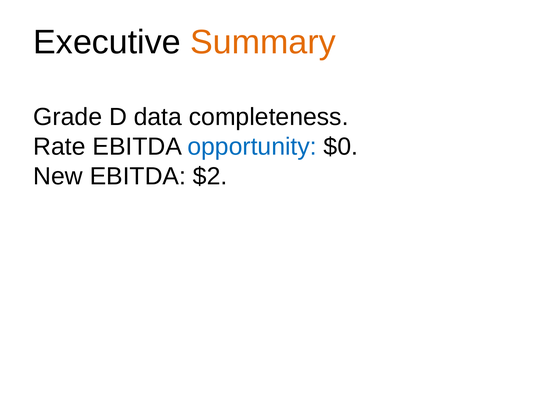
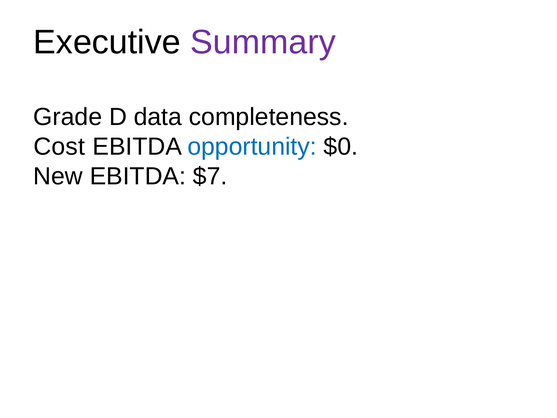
Summary colour: orange -> purple (263, 42)
Rate: Rate -> Cost (59, 147)
$2: $2 -> $7 (210, 176)
